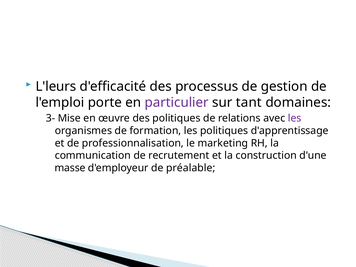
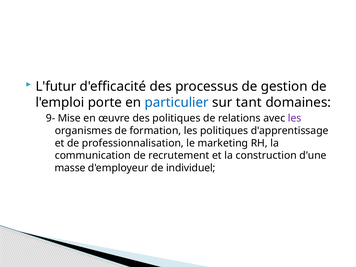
L'leurs: L'leurs -> L'futur (56, 86)
particulier colour: purple -> blue (177, 102)
3-: 3- -> 9- (51, 118)
préalable: préalable -> individuel (191, 168)
